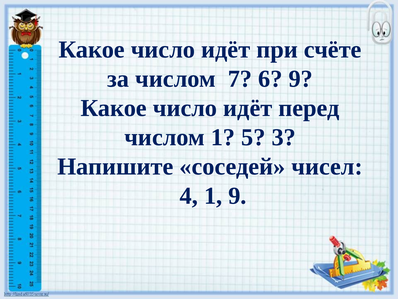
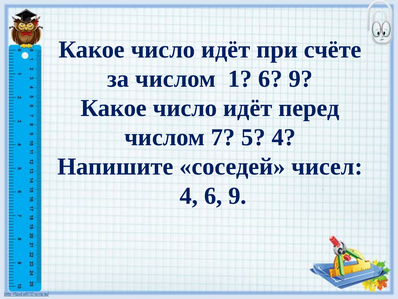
7: 7 -> 1 (240, 79)
числом 1: 1 -> 7 (223, 137)
5 3: 3 -> 4 (284, 137)
4 1: 1 -> 6 (213, 196)
